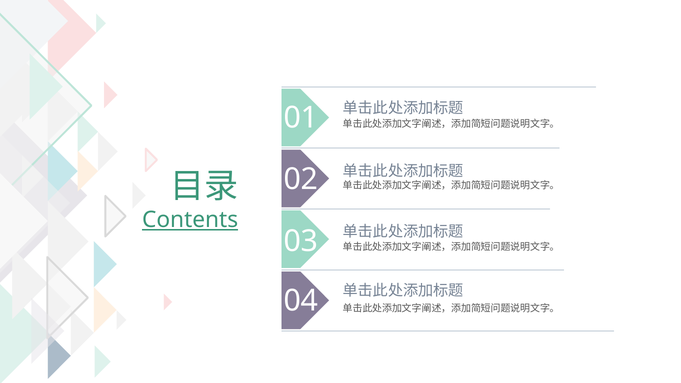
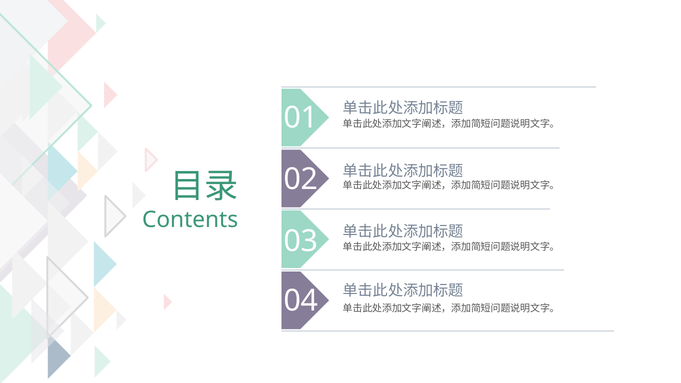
Contents underline: present -> none (190, 220)
